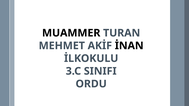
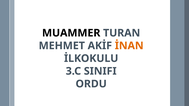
İNAN colour: black -> orange (129, 46)
